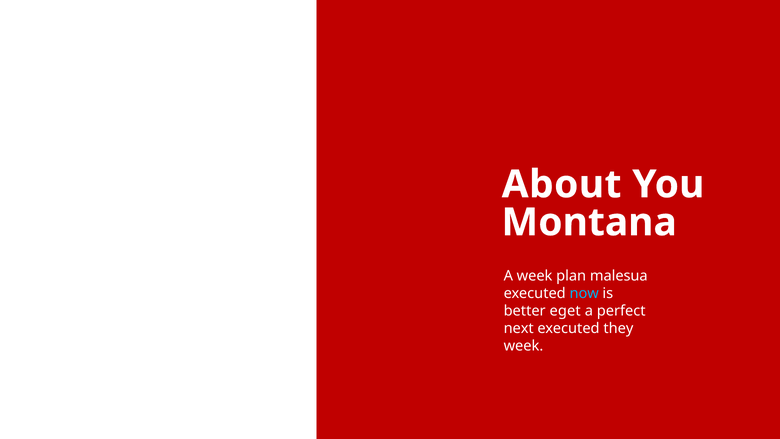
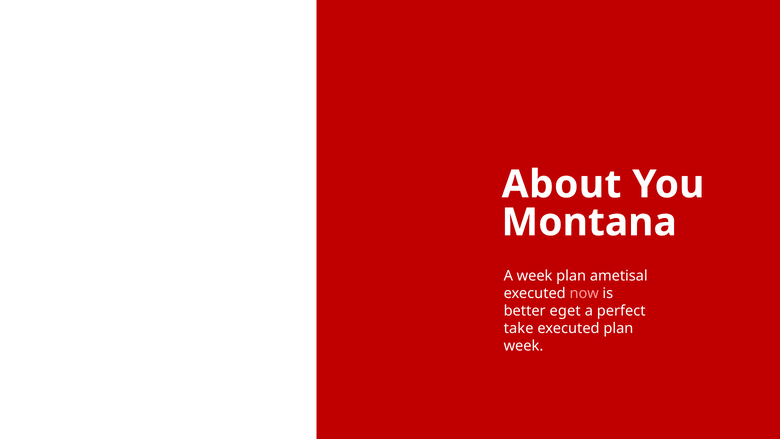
malesua: malesua -> ametisal (619, 276)
now colour: light blue -> pink (584, 293)
next: next -> take (519, 328)
executed they: they -> plan (618, 328)
